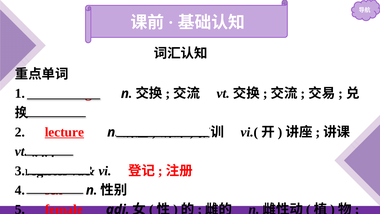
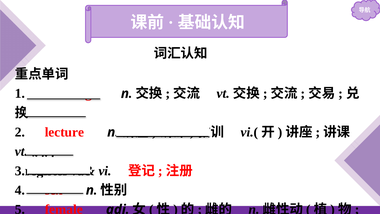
lecture underline: present -> none (64, 132)
